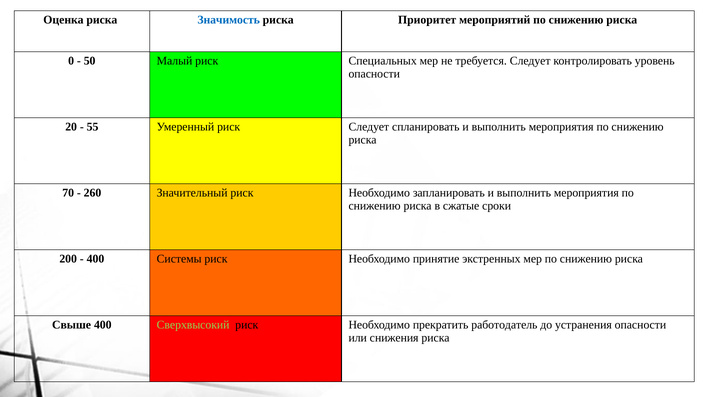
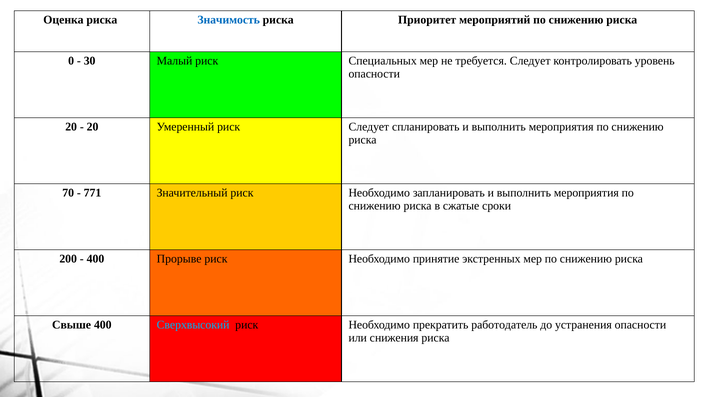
50: 50 -> 30 (90, 61)
55: 55 -> 20 (93, 127)
260: 260 -> 771 (93, 193)
Системы: Системы -> Прорыве (179, 259)
Сверхвысокий colour: light green -> light blue (193, 325)
